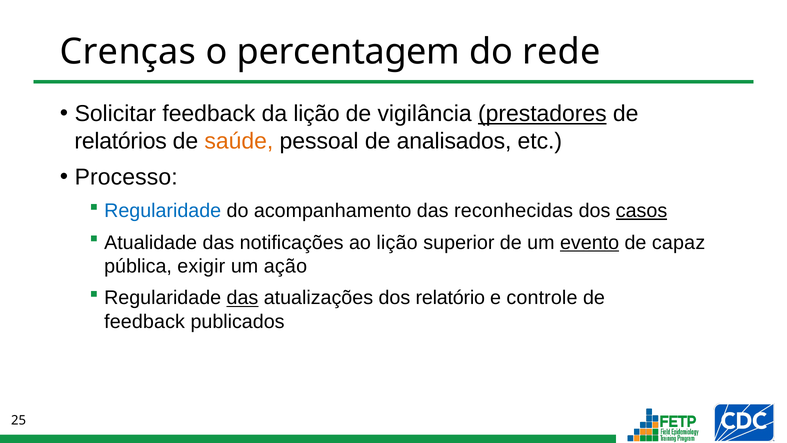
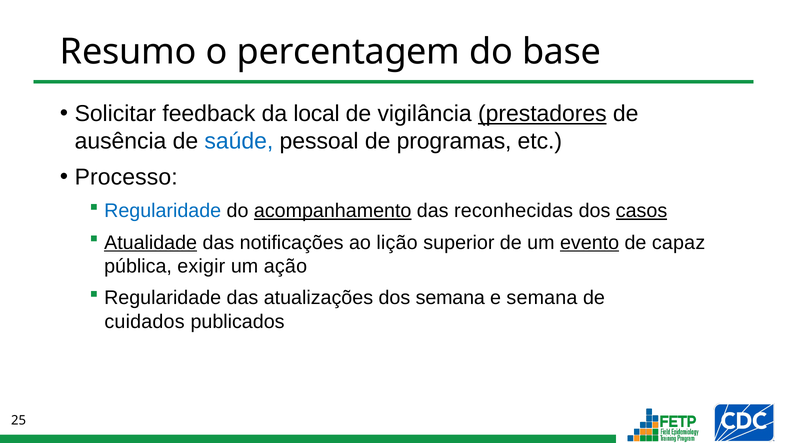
Crenças: Crenças -> Resumo (128, 52)
rede: rede -> base (562, 52)
da lição: lição -> local (317, 114)
relatórios: relatórios -> ausência (121, 141)
saúde colour: orange -> blue (239, 141)
analisados: analisados -> programas (454, 141)
acompanhamento underline: none -> present (333, 211)
Atualidade underline: none -> present (151, 242)
das underline: present -> none (242, 298)
dos relatório: relatório -> semana (450, 298)
e controle: controle -> semana (542, 298)
feedback: feedback -> cuidados (145, 321)
